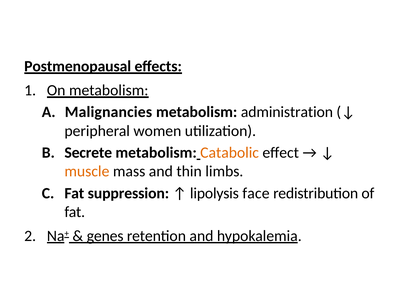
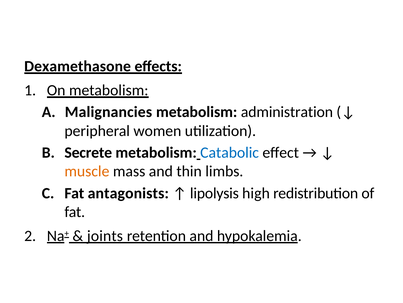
Postmenopausal: Postmenopausal -> Dexamethasone (78, 66)
Catabolic colour: orange -> blue (230, 152)
suppression: suppression -> antagonists (128, 193)
face: face -> high (256, 193)
genes: genes -> joints (105, 235)
